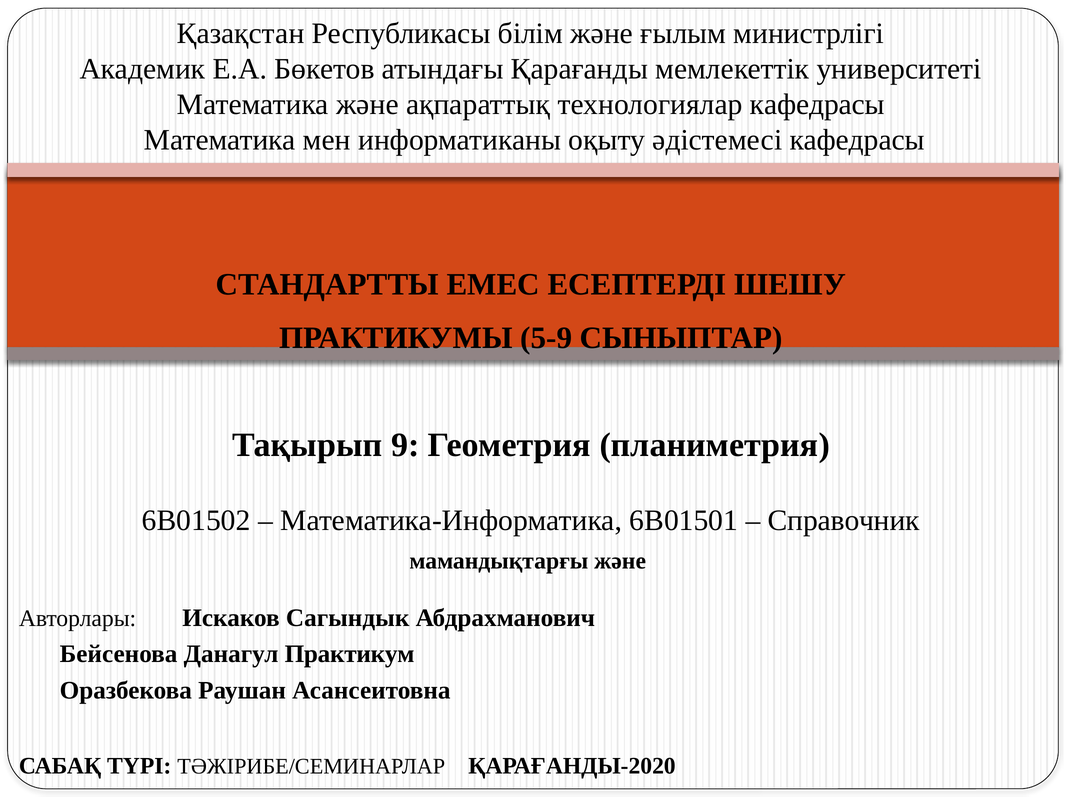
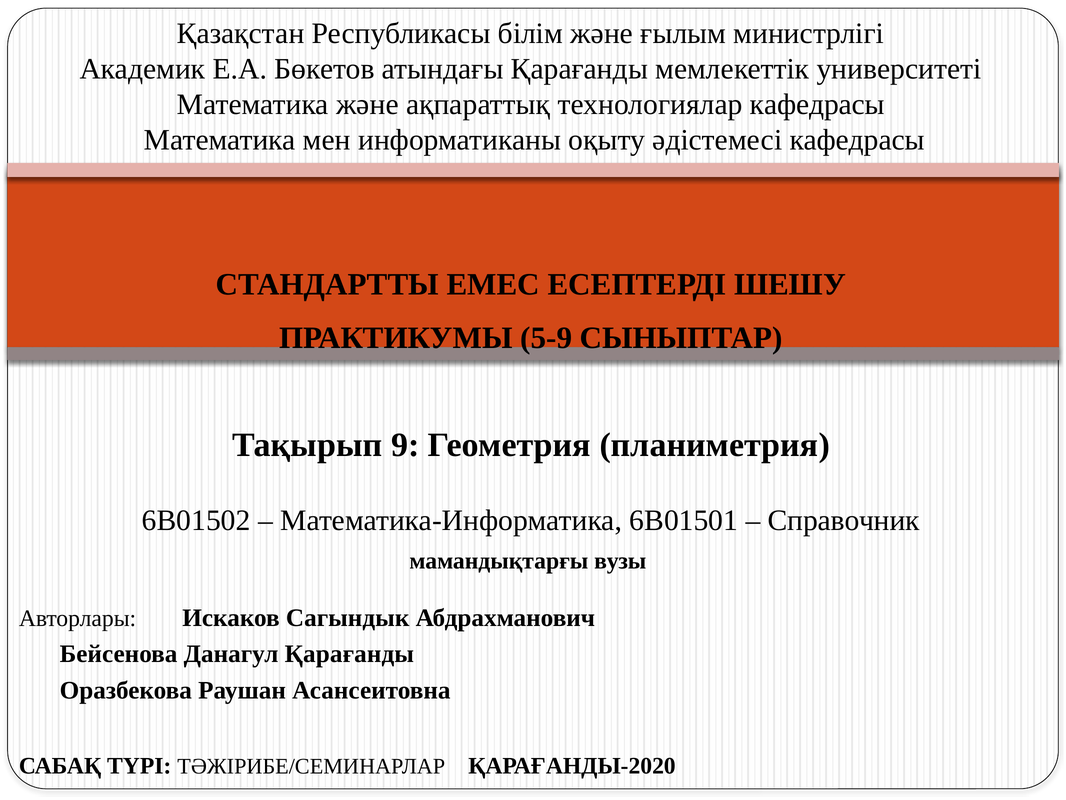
мамандықтарғы және: және -> вузы (620, 561)
Данагул Практикум: Практикум -> Қарағанды (349, 654)
